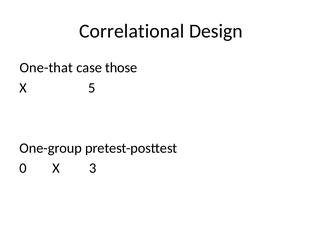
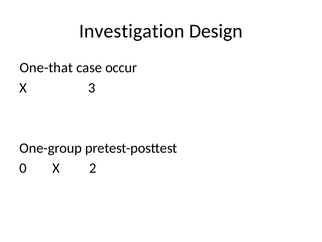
Correlational: Correlational -> Investigation (132, 31)
those: those -> occur (121, 68)
5: 5 -> 3 (92, 88)
3: 3 -> 2 (93, 168)
